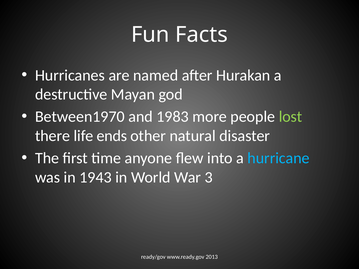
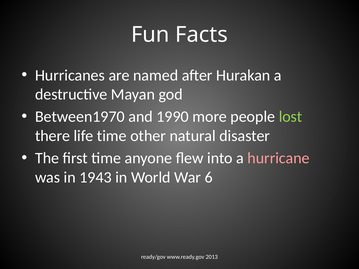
1983: 1983 -> 1990 (173, 117)
life ends: ends -> time (112, 136)
hurricane colour: light blue -> pink (279, 158)
3: 3 -> 6 (209, 177)
